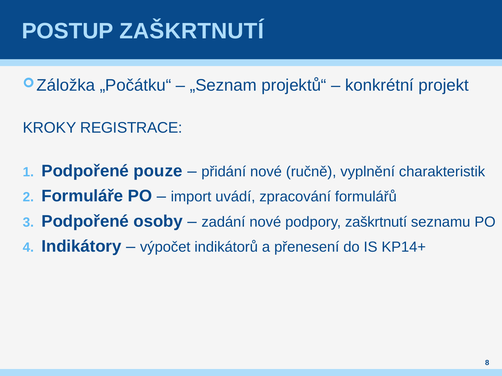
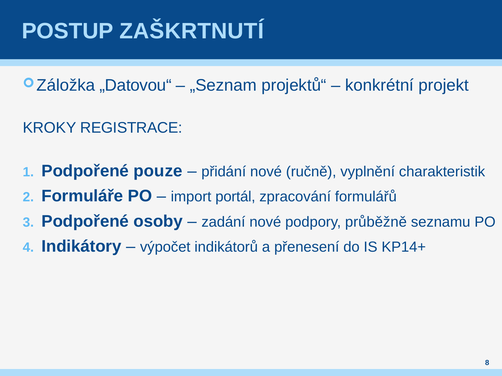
„Počátku“: „Počátku“ -> „Datovou“ (136, 85)
uvádí: uvádí -> portál (235, 197)
podpory zaškrtnutí: zaškrtnutí -> průběžně (376, 222)
